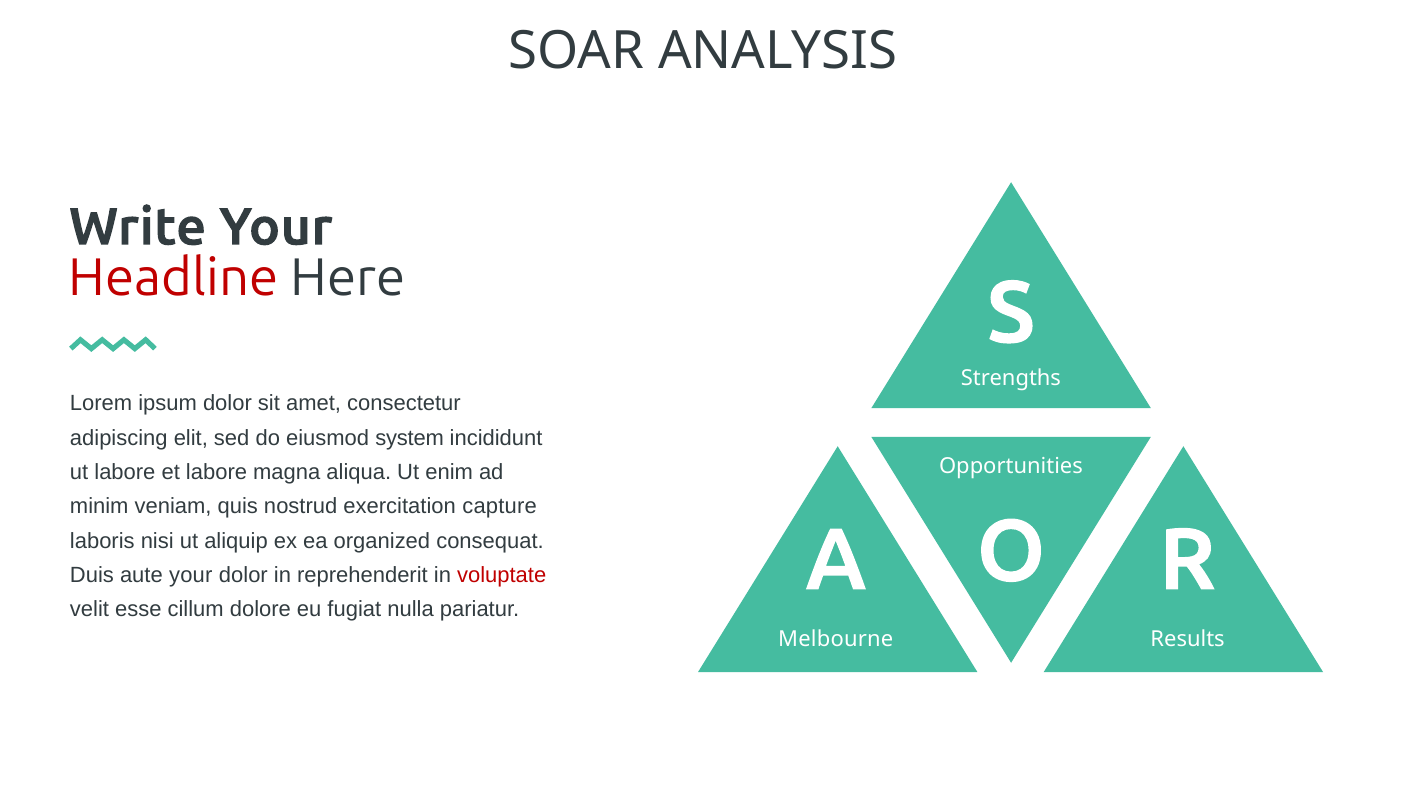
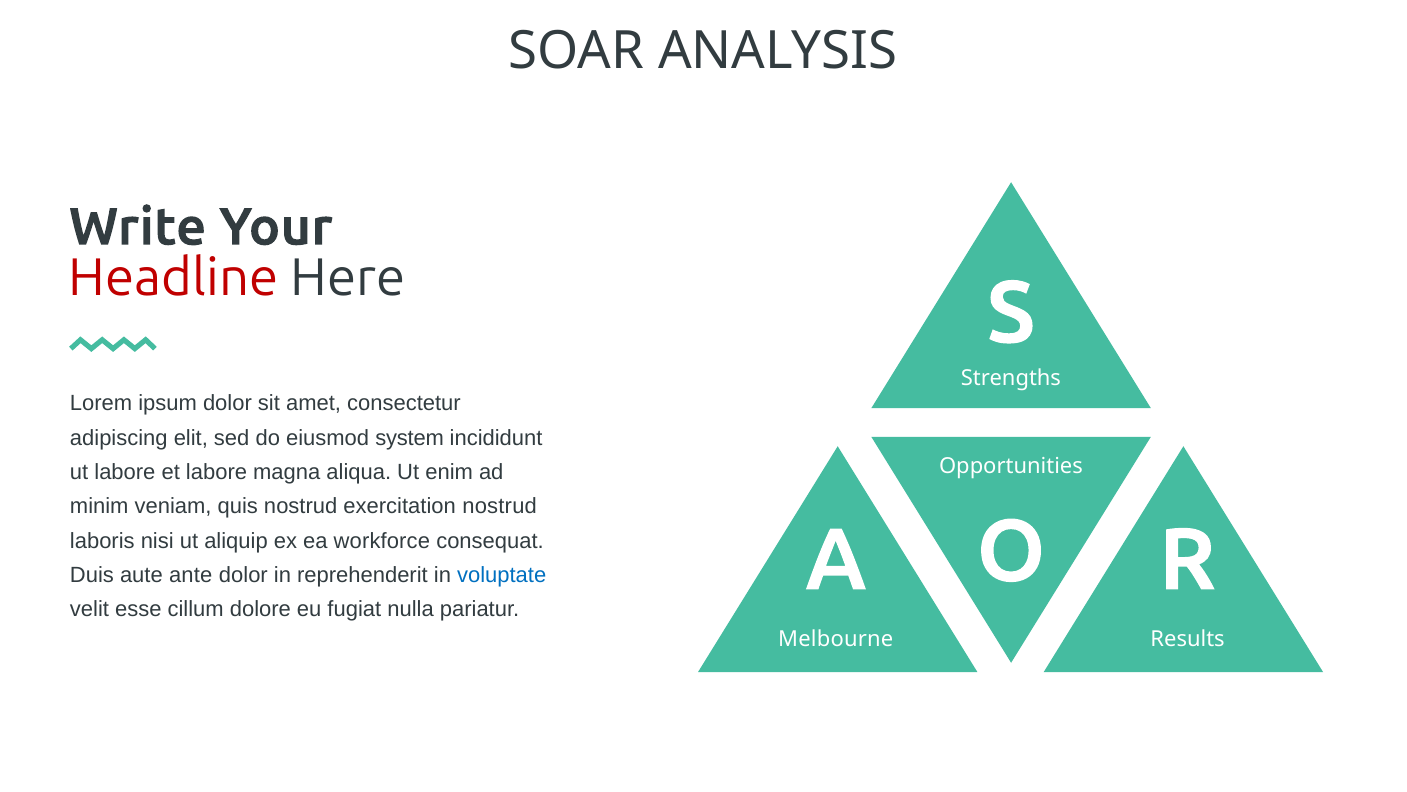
exercitation capture: capture -> nostrud (500, 506)
organized: organized -> workforce (382, 541)
aute your: your -> ante (191, 575)
voluptate colour: red -> blue (502, 575)
